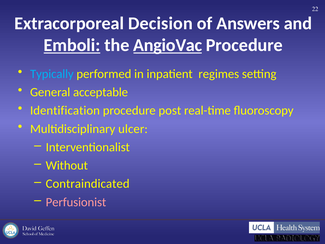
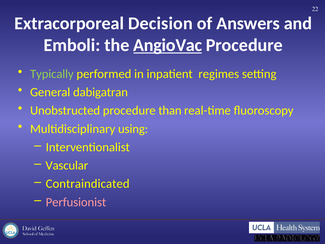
Emboli underline: present -> none (72, 45)
Typically colour: light blue -> light green (52, 74)
acceptable: acceptable -> dabigatran (101, 92)
Identification: Identification -> Unobstructed (65, 110)
post: post -> than (170, 110)
ulcer: ulcer -> using (133, 129)
Without: Without -> Vascular (67, 165)
